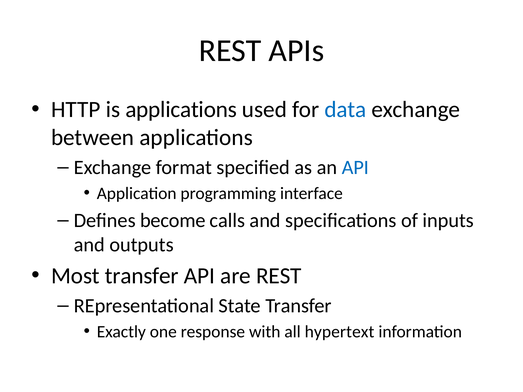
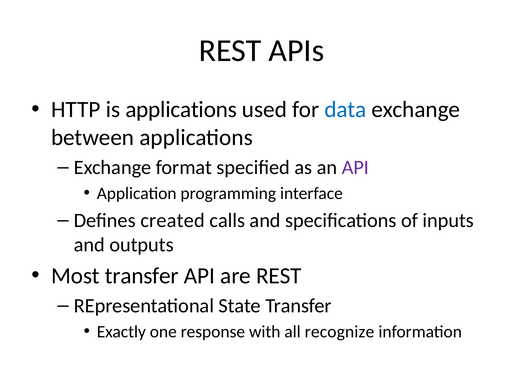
API colour: blue -> purple (355, 168)
become: become -> created (173, 221)
hypertext: hypertext -> recognize (339, 332)
